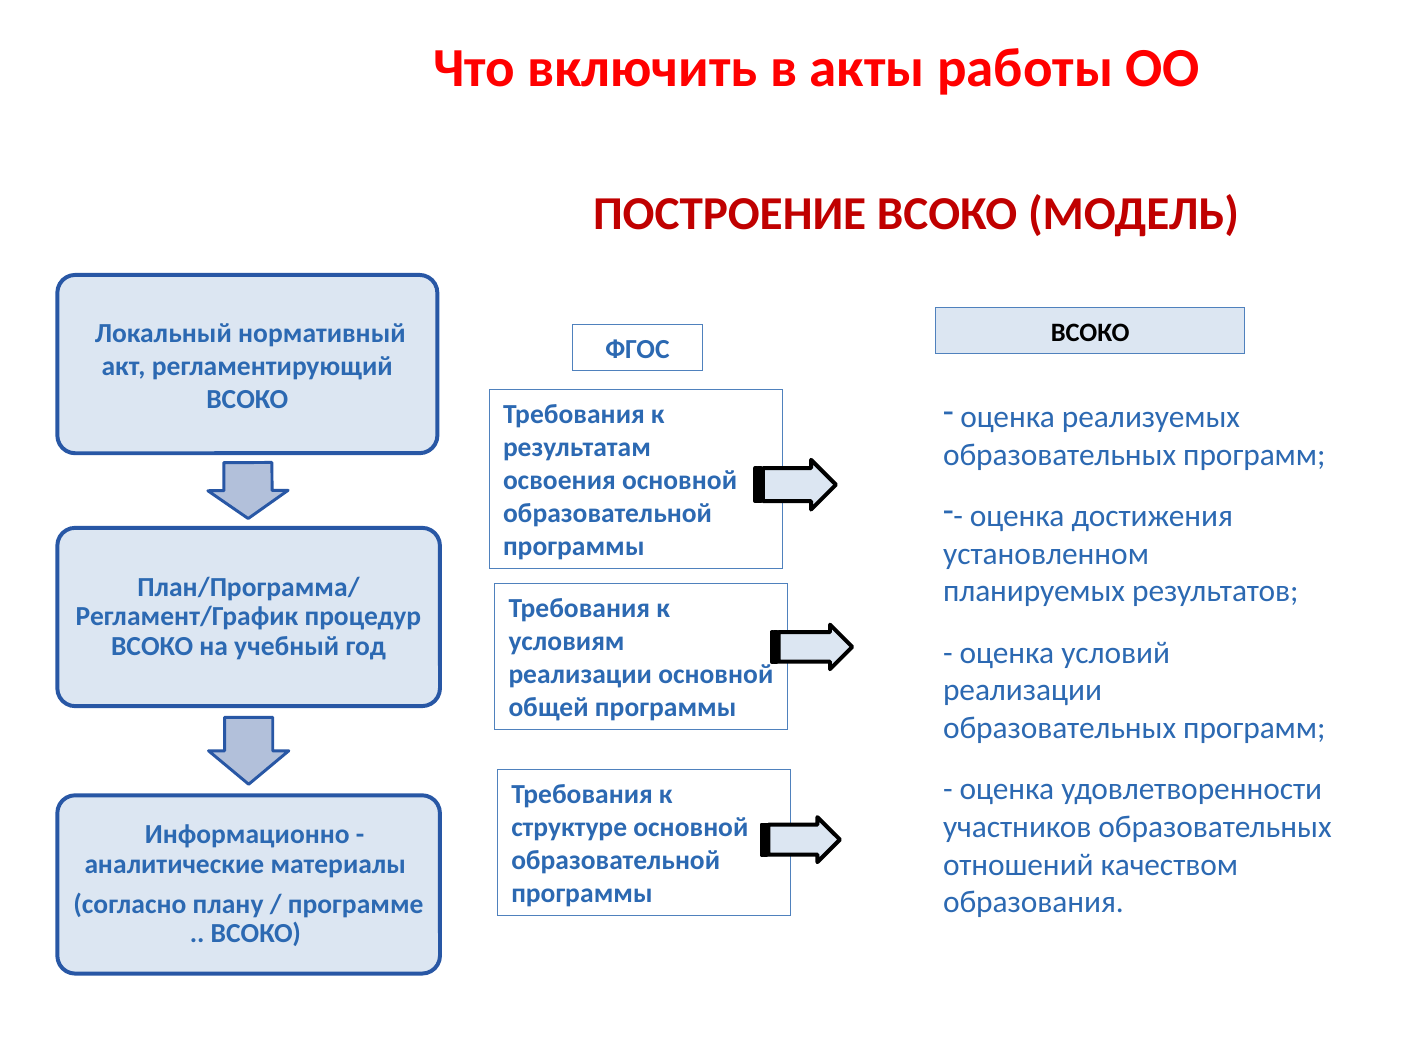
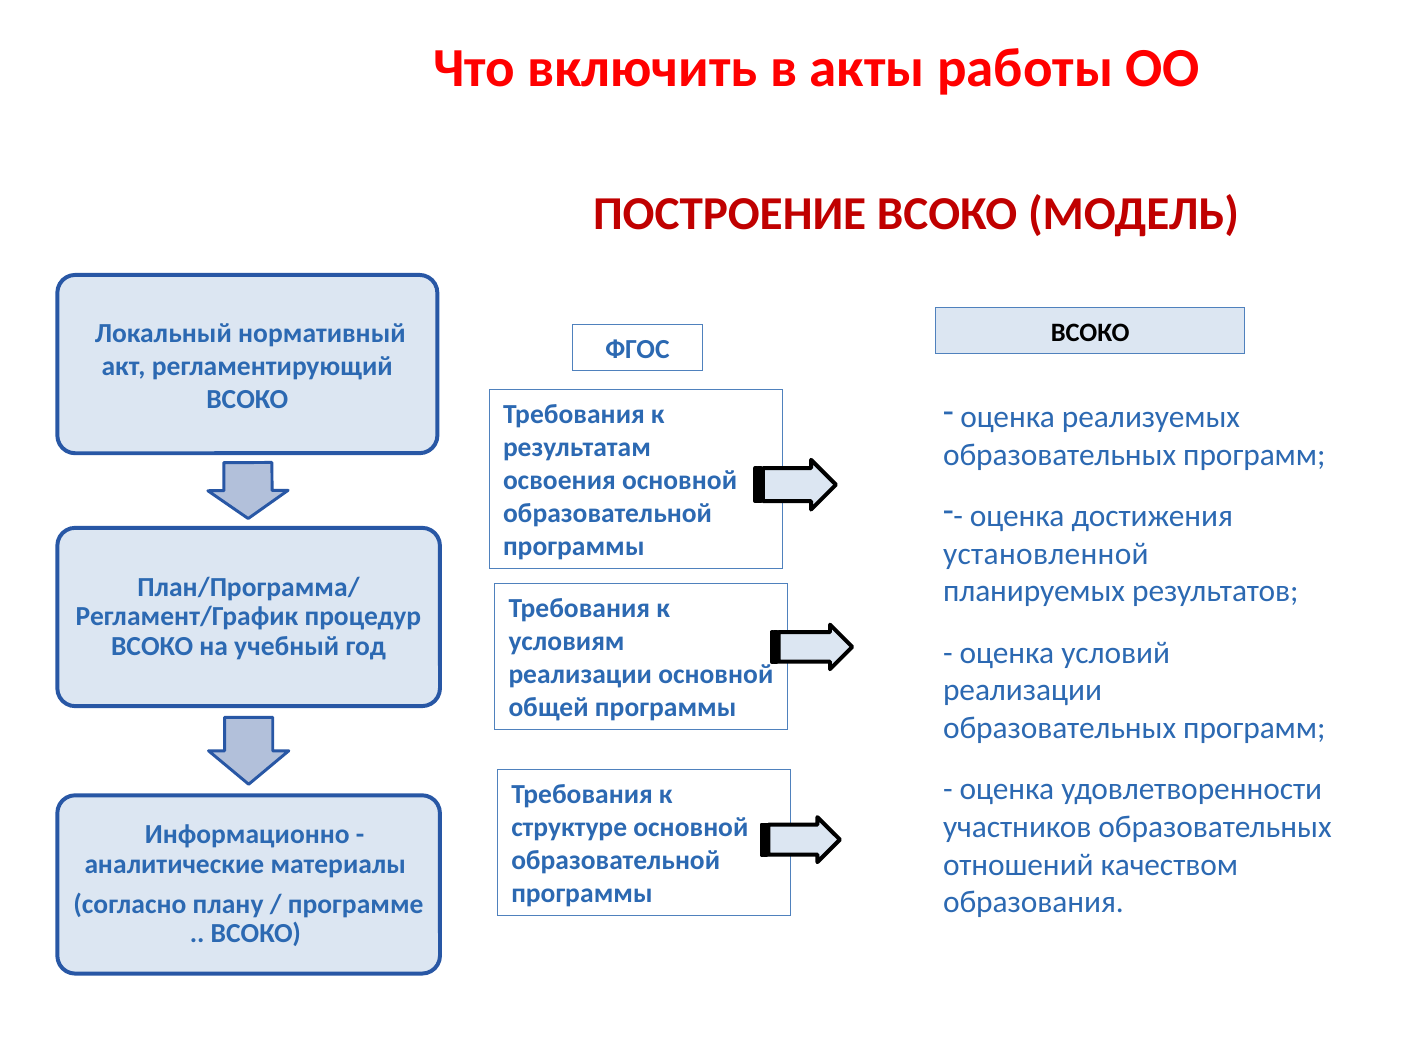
установленном: установленном -> установленной (1046, 554)
